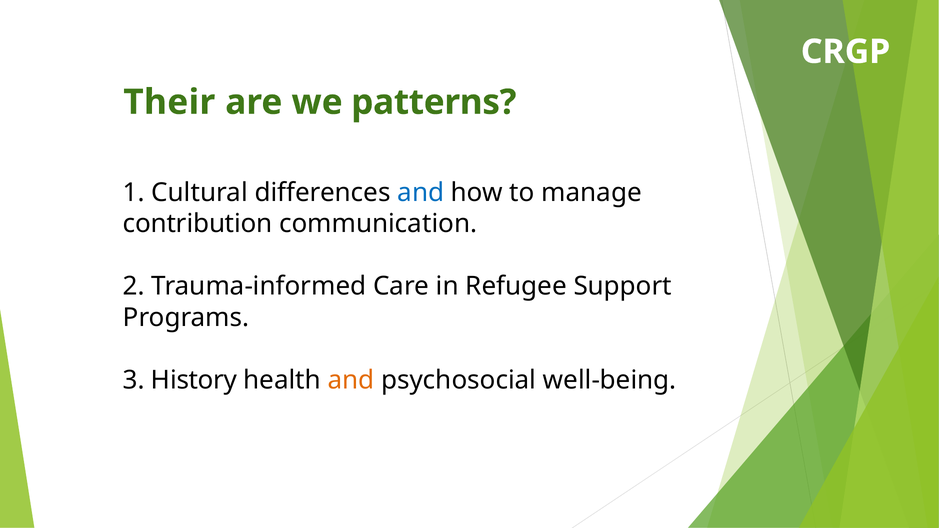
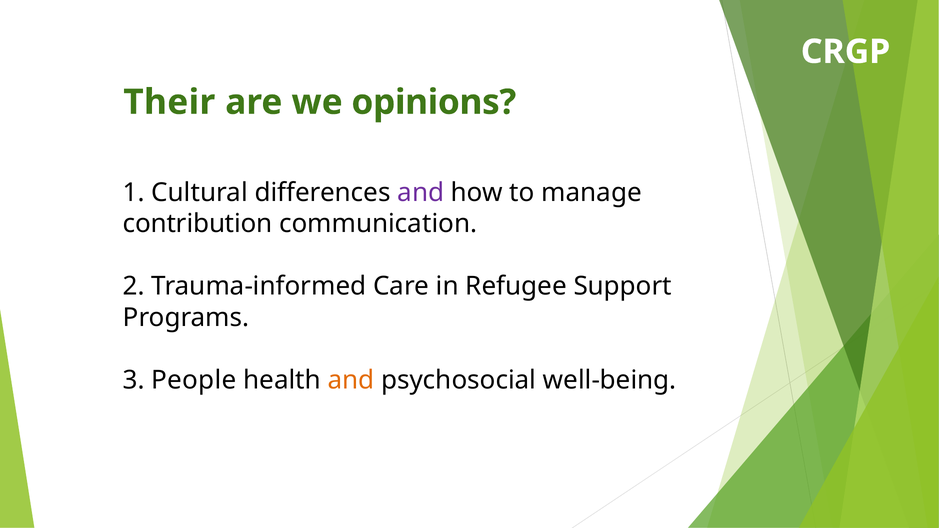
patterns: patterns -> opinions (434, 102)
and colour: blue -> purple (421, 193)
History: History -> People (194, 380)
